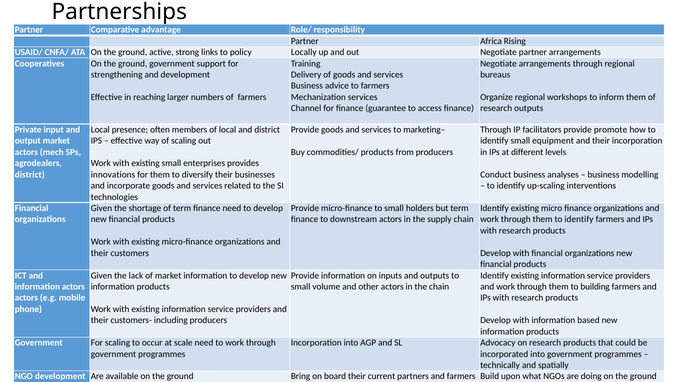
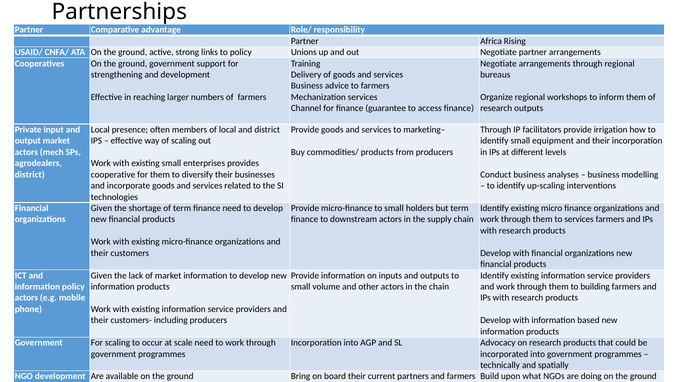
Locally: Locally -> Unions (304, 52)
promote: promote -> irrigation (611, 130)
innovations: innovations -> cooperative (113, 175)
them to identify: identify -> services (579, 219)
information actors: actors -> policy (73, 287)
